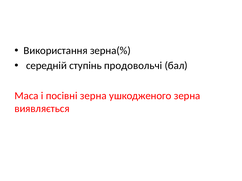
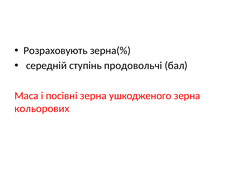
Використання: Використання -> Розраховують (56, 51)
виявляється: виявляється -> кольорових (42, 109)
